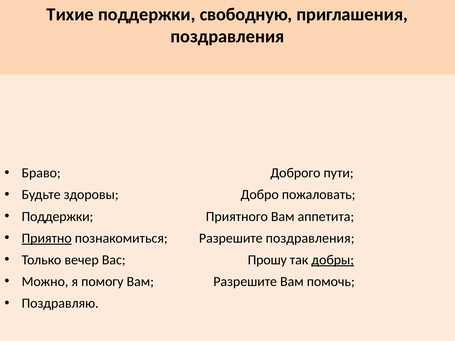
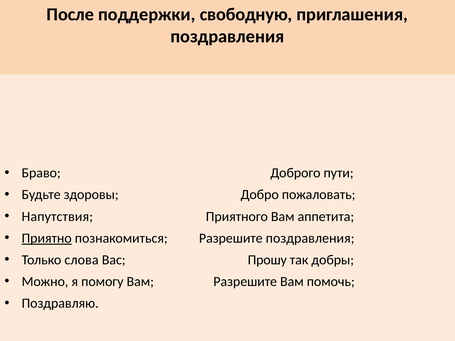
Тихие: Тихие -> После (70, 15)
Поддержки: Поддержки -> Напутствия (57, 217)
вечер: вечер -> слова (82, 260)
добры underline: present -> none (333, 260)
